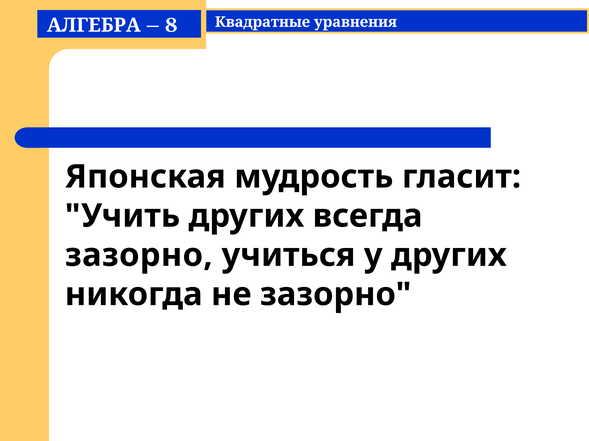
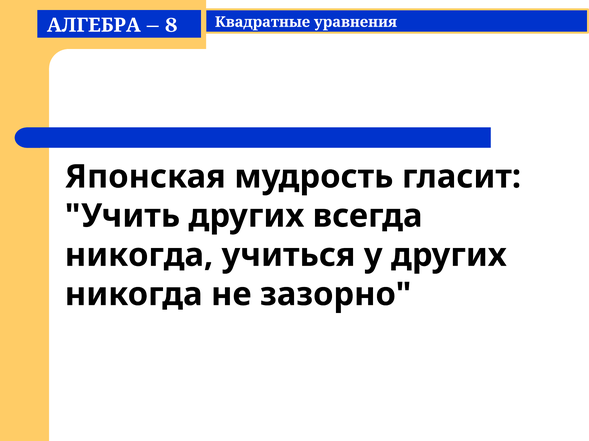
зазорно: зазорно -> никогда (139, 256)
